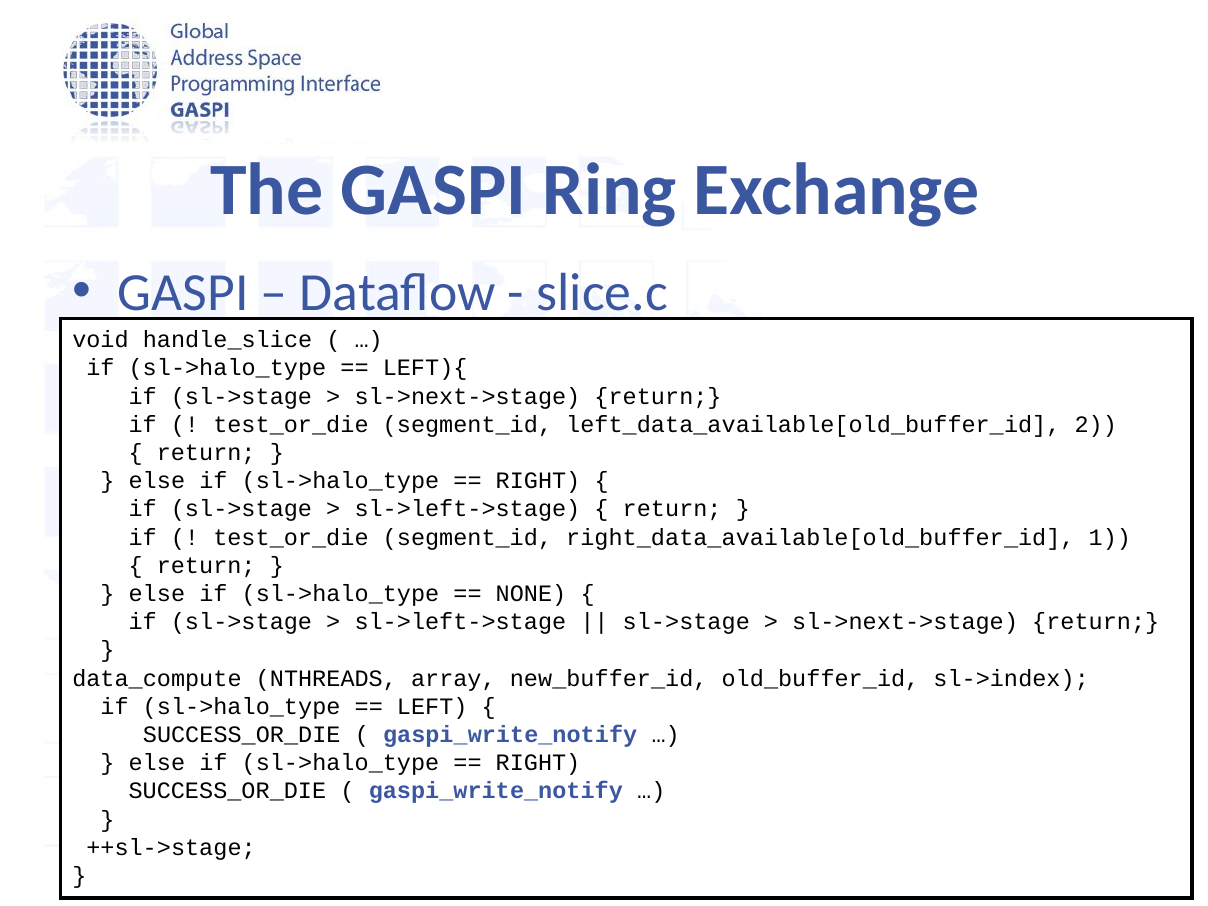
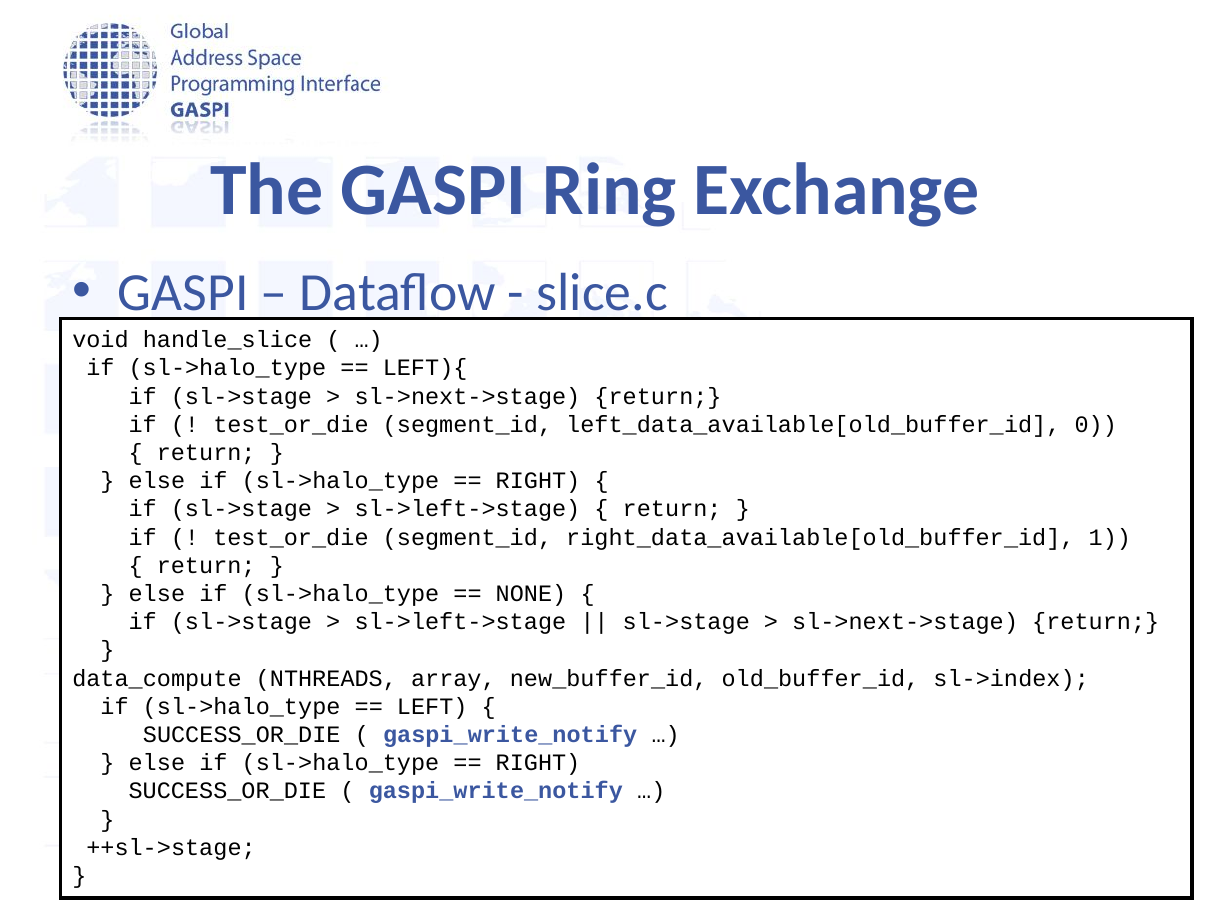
2: 2 -> 0 (1096, 425)
